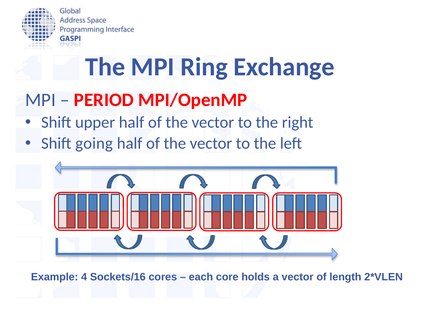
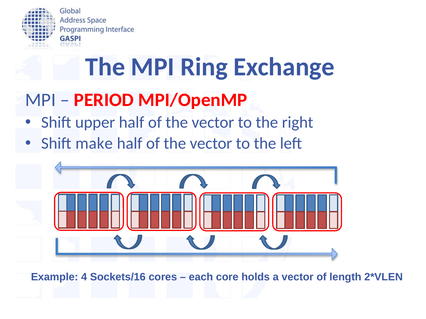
going: going -> make (94, 144)
